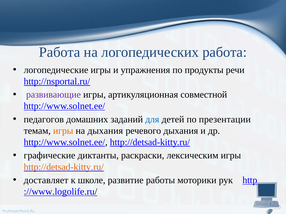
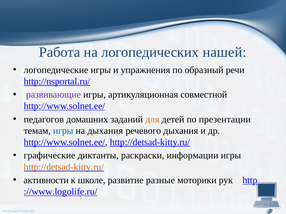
логопедических работа: работа -> нашей (225, 52)
продукты: продукты -> образный (204, 70)
для colour: blue -> orange (152, 120)
игры colour: orange -> blue (63, 131)
лексическим: лексическим -> информации (192, 156)
доставляет: доставляет -> активности (46, 181)
работы: работы -> разные (160, 181)
